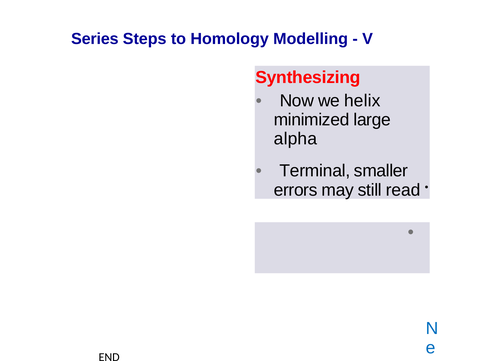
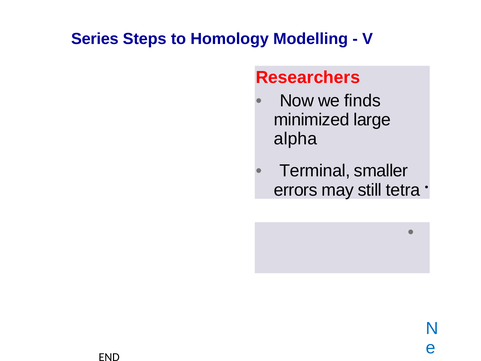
Synthesizing: Synthesizing -> Researchers (308, 77)
helix: helix -> finds (362, 101)
read: read -> tetra (403, 190)
